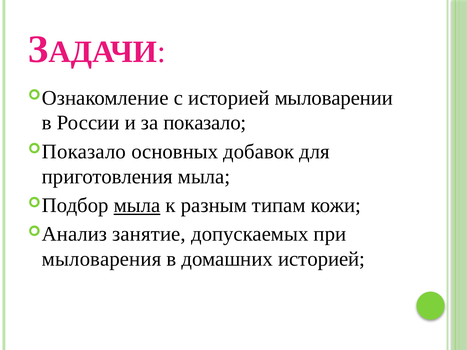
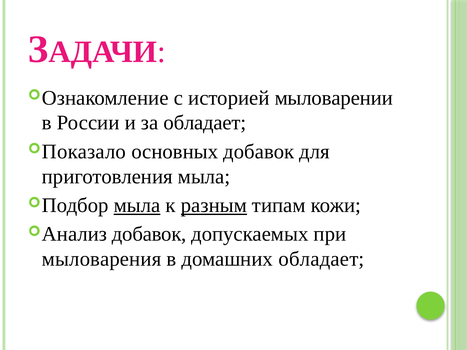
за показало: показало -> обладает (205, 123)
разным underline: none -> present (214, 205)
Анализ занятие: занятие -> добавок (149, 234)
домашних историей: историей -> обладает (321, 259)
